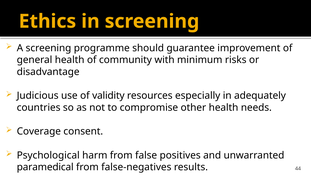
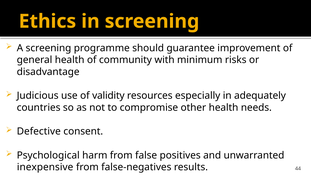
Coverage: Coverage -> Defective (39, 131)
paramedical: paramedical -> inexpensive (45, 167)
